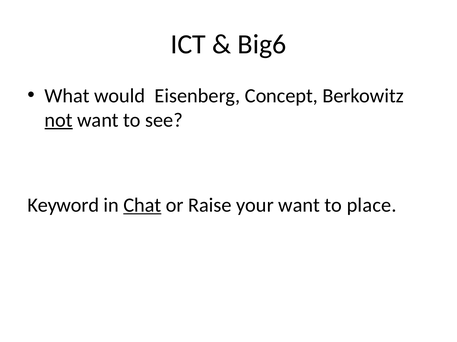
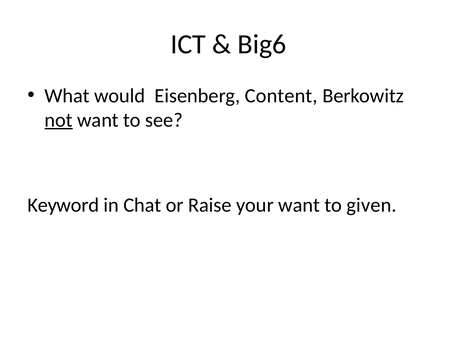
Concept: Concept -> Content (281, 96)
Chat underline: present -> none (142, 206)
place: place -> given (372, 206)
